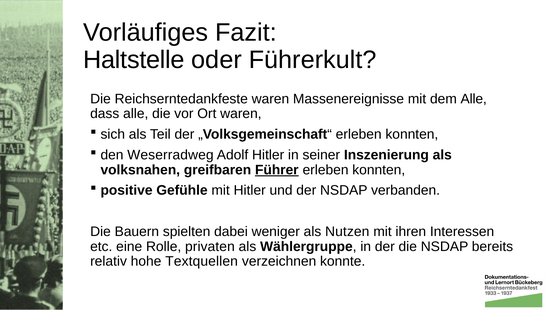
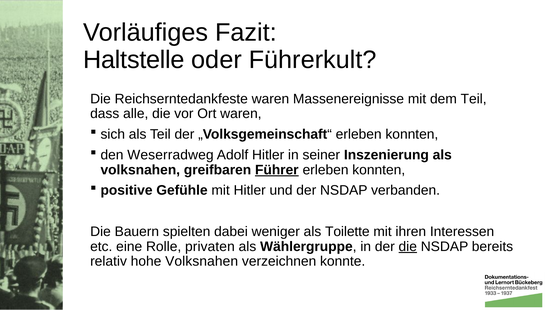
dem Alle: Alle -> Teil (474, 99)
Nutzen: Nutzen -> Toilette (347, 232)
die underline: none -> present (408, 247)
hohe Textquellen: Textquellen -> Volksnahen (202, 261)
